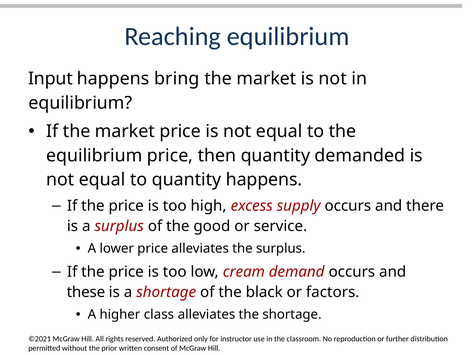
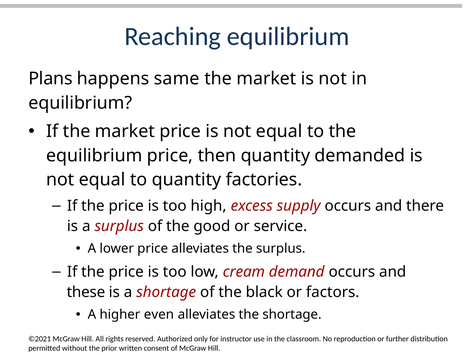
Input: Input -> Plans (50, 79)
bring: bring -> same (177, 79)
quantity happens: happens -> factories (264, 180)
class: class -> even (159, 315)
